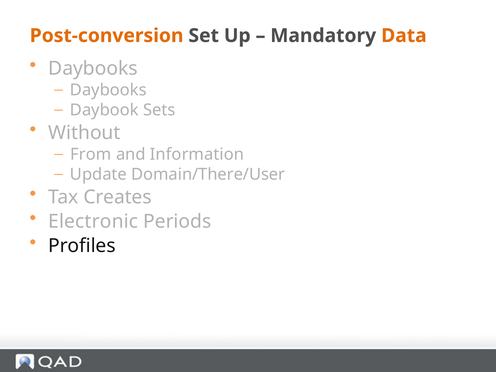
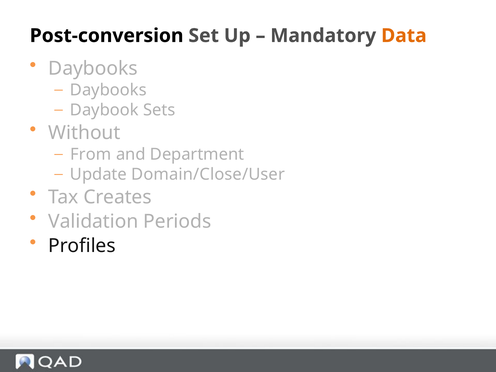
Post-conversion colour: orange -> black (107, 36)
Information: Information -> Department (197, 154)
Domain/There/User: Domain/There/User -> Domain/Close/User (208, 174)
Electronic: Electronic -> Validation (93, 221)
